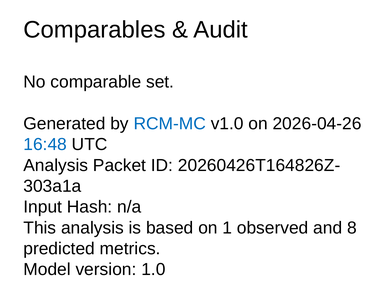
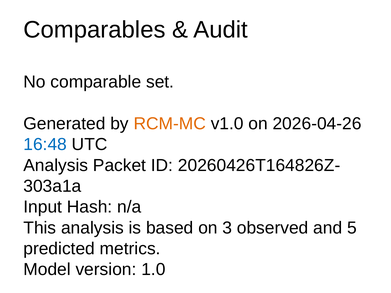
RCM-MC colour: blue -> orange (170, 124)
1: 1 -> 3 (227, 228)
8: 8 -> 5 (352, 228)
